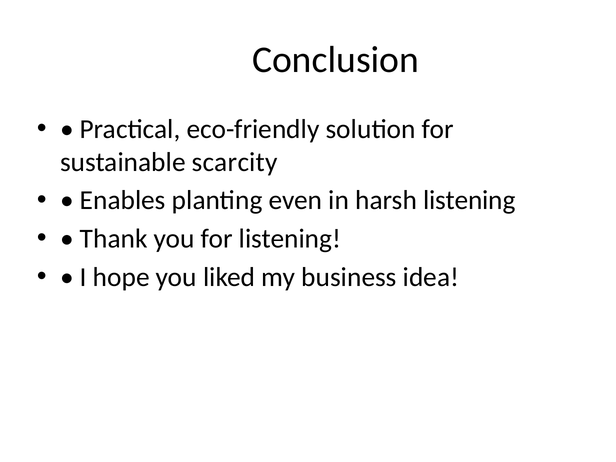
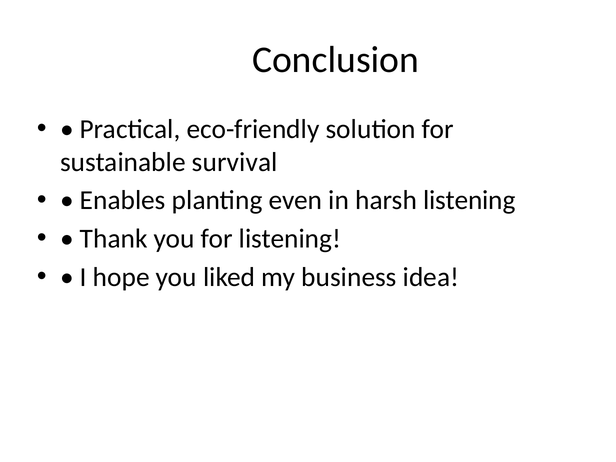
scarcity: scarcity -> survival (235, 162)
